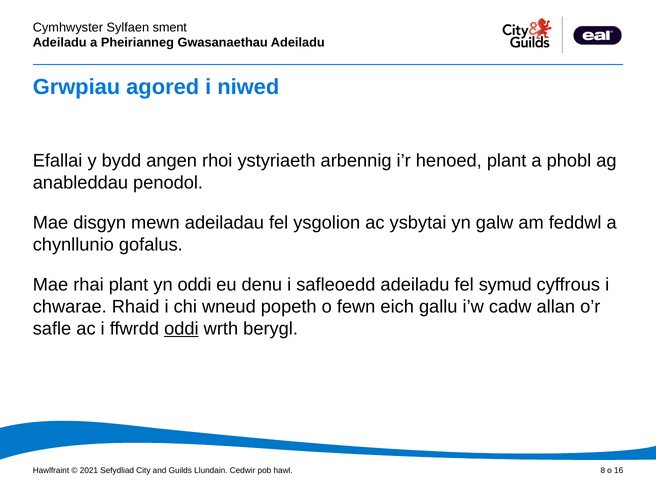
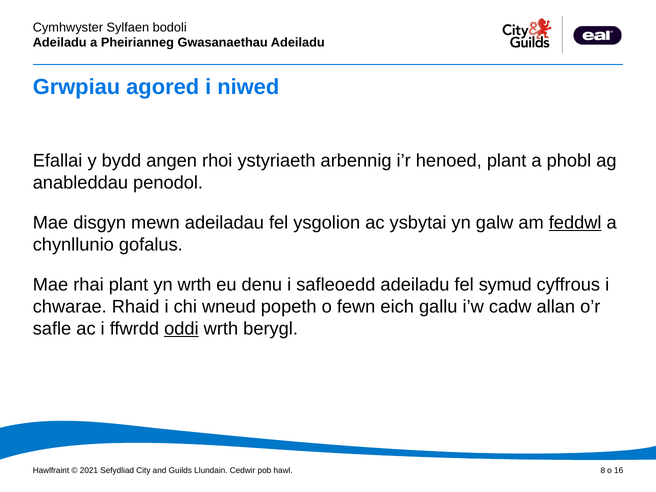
sment: sment -> bodoli (170, 27)
feddwl underline: none -> present (575, 223)
yn oddi: oddi -> wrth (195, 285)
